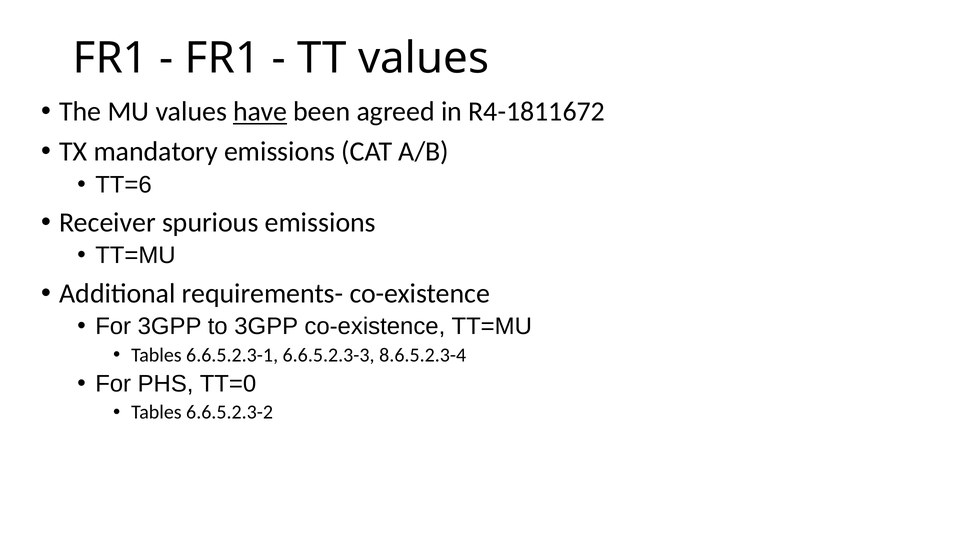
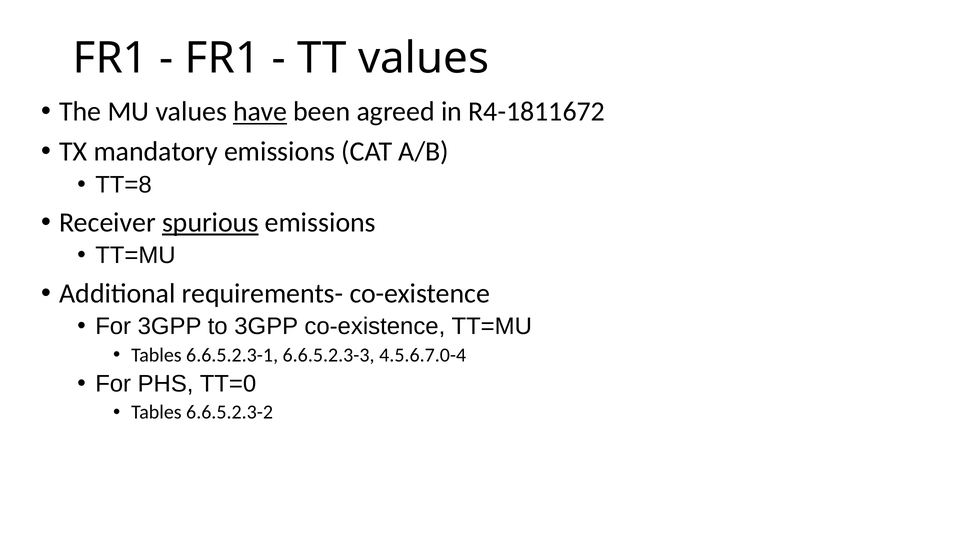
TT=6: TT=6 -> TT=8 (123, 185)
spurious underline: none -> present (210, 223)
8.6.5.2.3-4: 8.6.5.2.3-4 -> 4.5.6.7.0-4 (423, 355)
